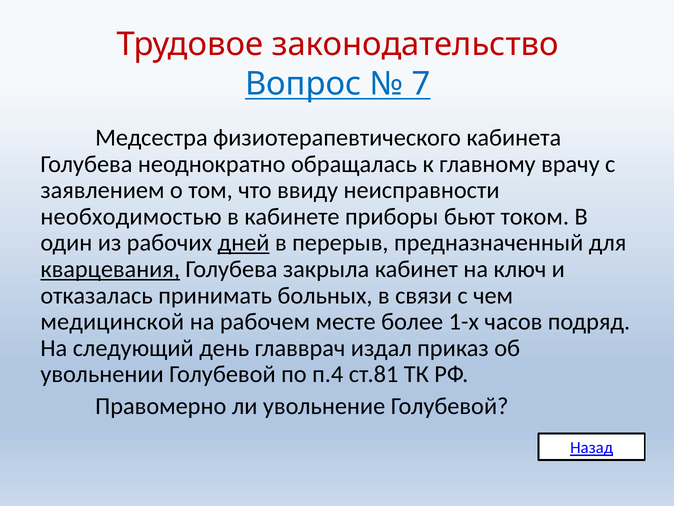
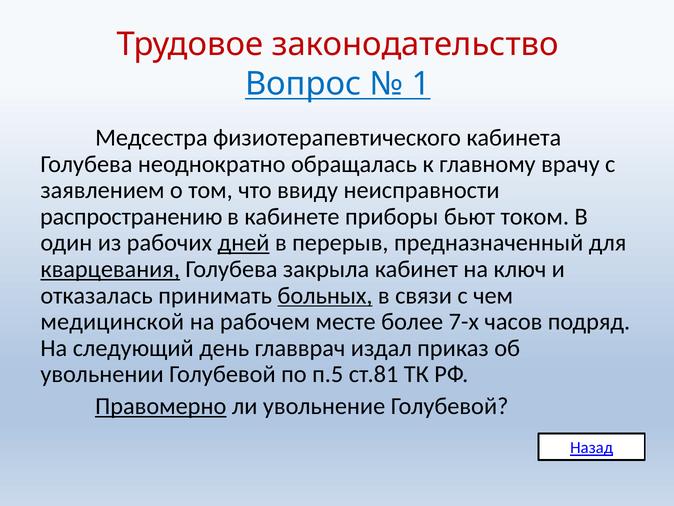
7: 7 -> 1 (421, 84)
необходимостью: необходимостью -> распространению (131, 216)
больных underline: none -> present (325, 295)
1-х: 1-х -> 7-х (464, 322)
п.4: п.4 -> п.5 (328, 374)
Правомерно underline: none -> present (161, 406)
